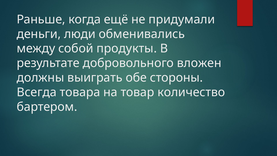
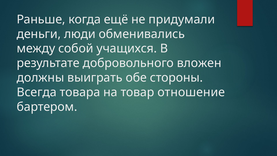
продукты: продукты -> учащихся (127, 49)
количество: количество -> отношение (191, 92)
